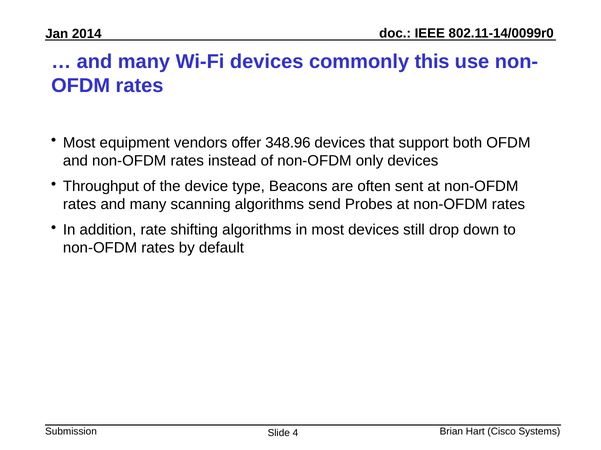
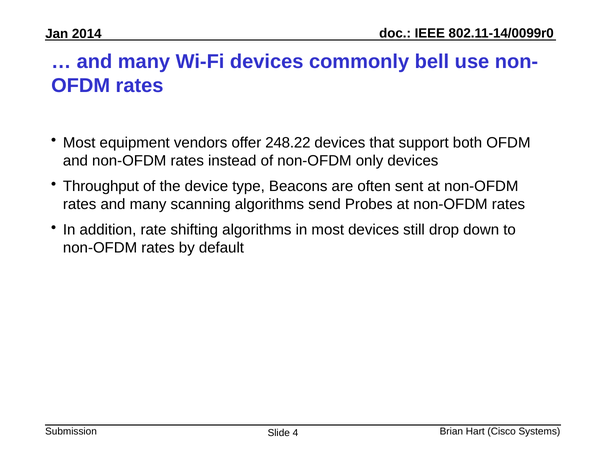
this: this -> bell (432, 62)
348.96: 348.96 -> 248.22 (288, 143)
